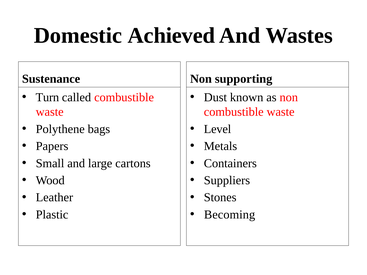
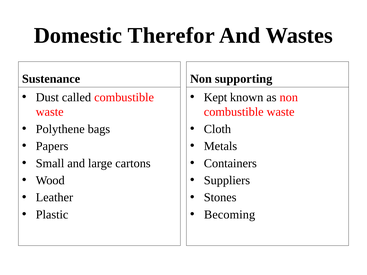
Achieved: Achieved -> Therefor (171, 36)
Turn: Turn -> Dust (47, 97)
Dust: Dust -> Kept (215, 97)
Level: Level -> Cloth (217, 129)
